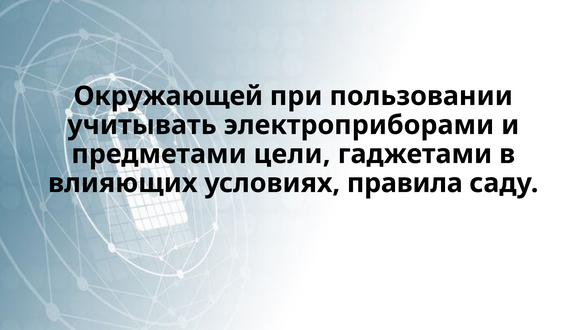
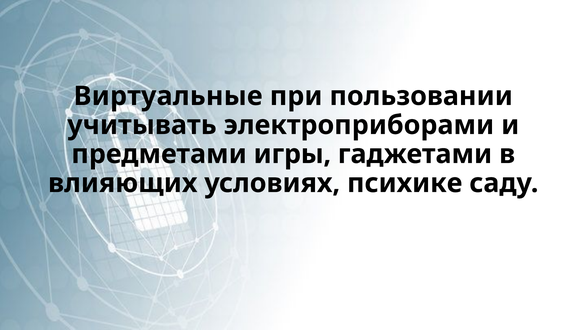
Окружающей: Окружающей -> Виртуальные (168, 96)
цели: цели -> игры (292, 154)
правила: правила -> психике (405, 183)
